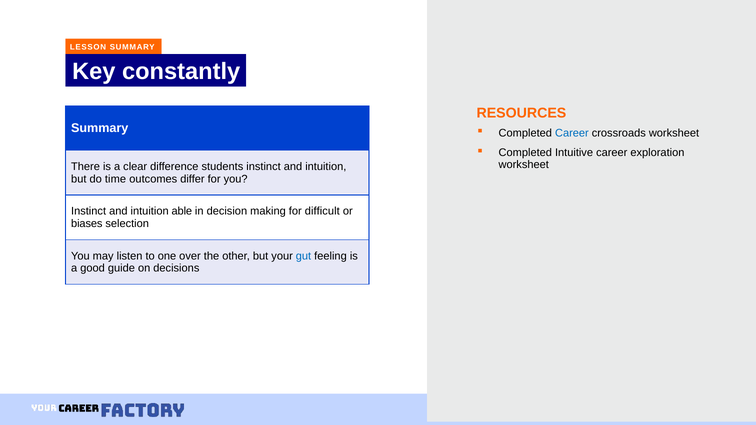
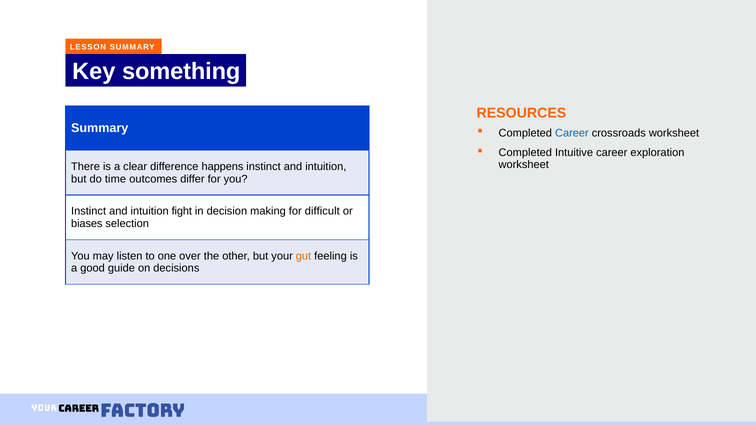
constantly: constantly -> something (181, 71)
students: students -> happens (222, 167)
able: able -> fight (182, 211)
gut colour: blue -> orange (304, 256)
